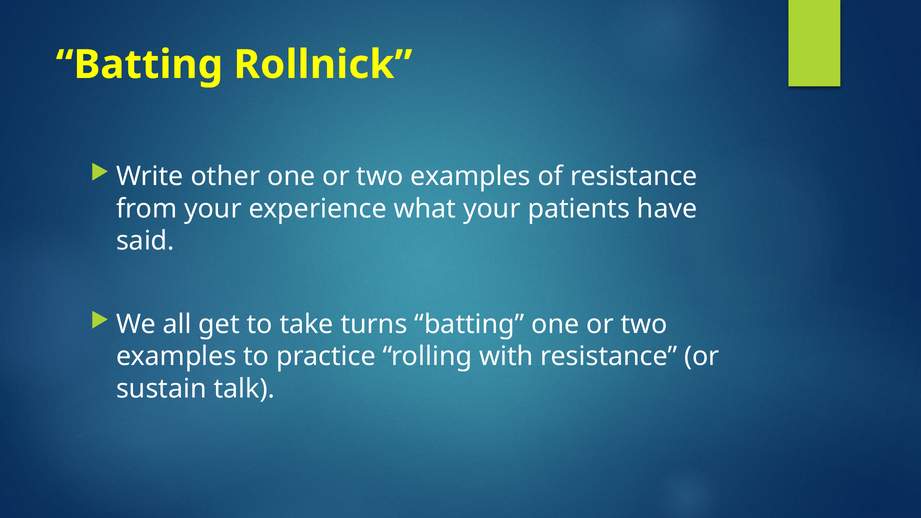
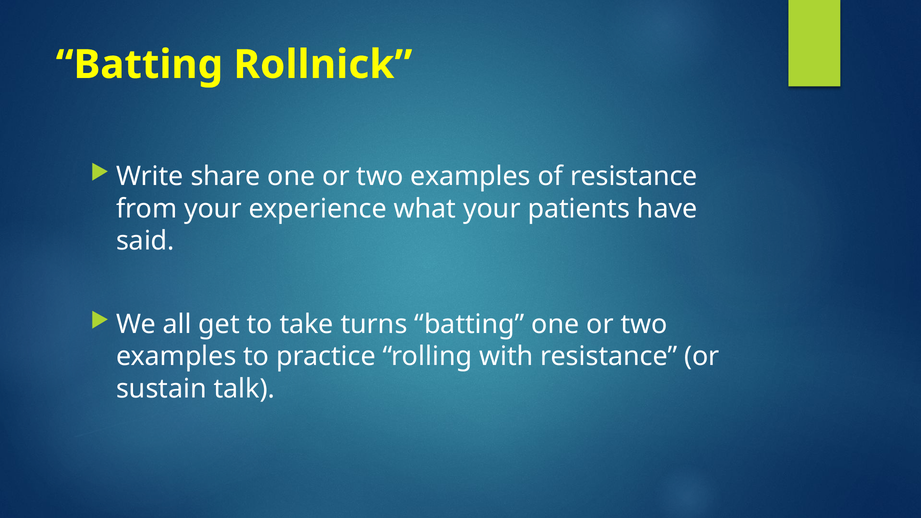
other: other -> share (226, 176)
